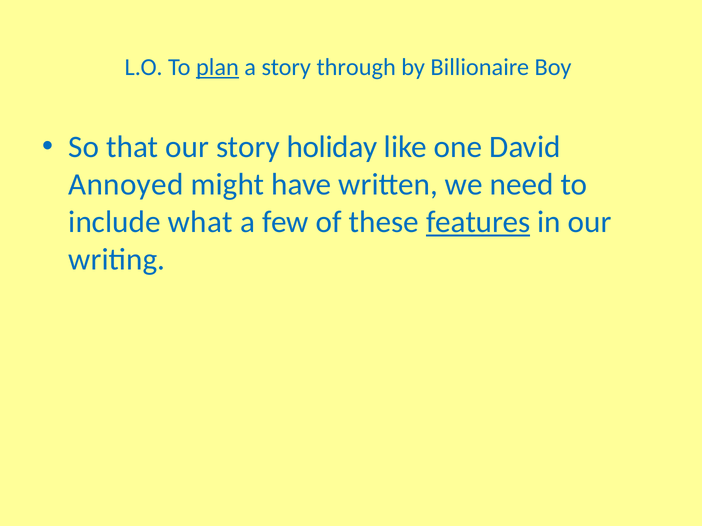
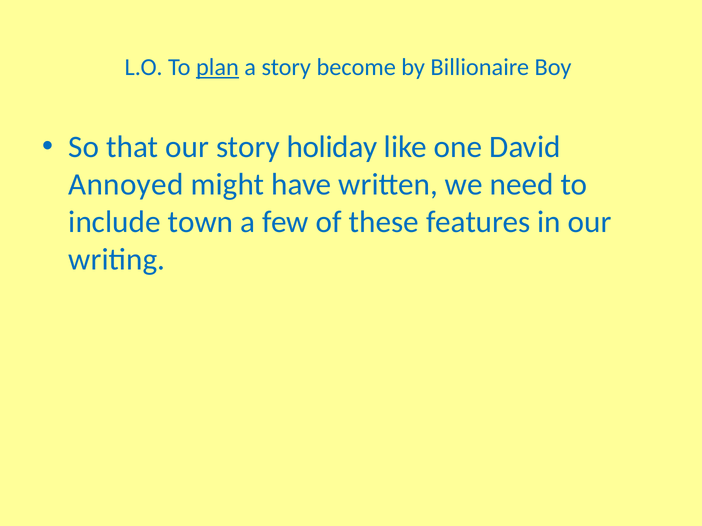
through: through -> become (356, 67)
what: what -> town (200, 222)
features underline: present -> none (478, 222)
